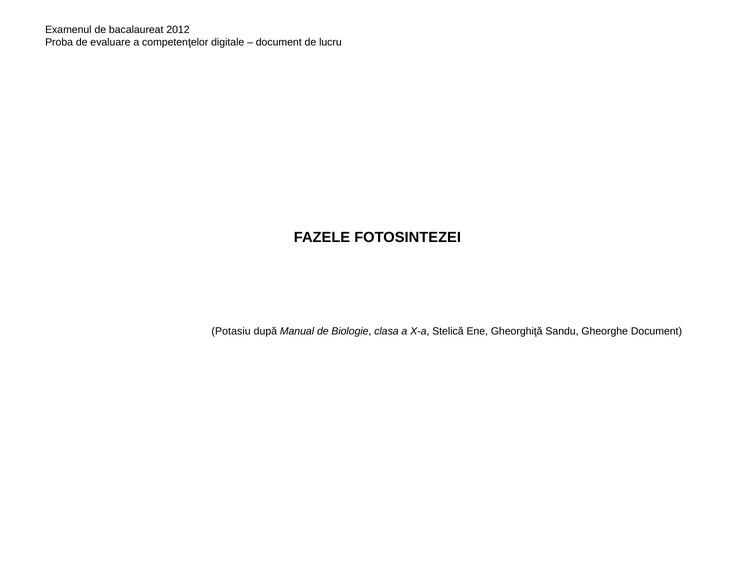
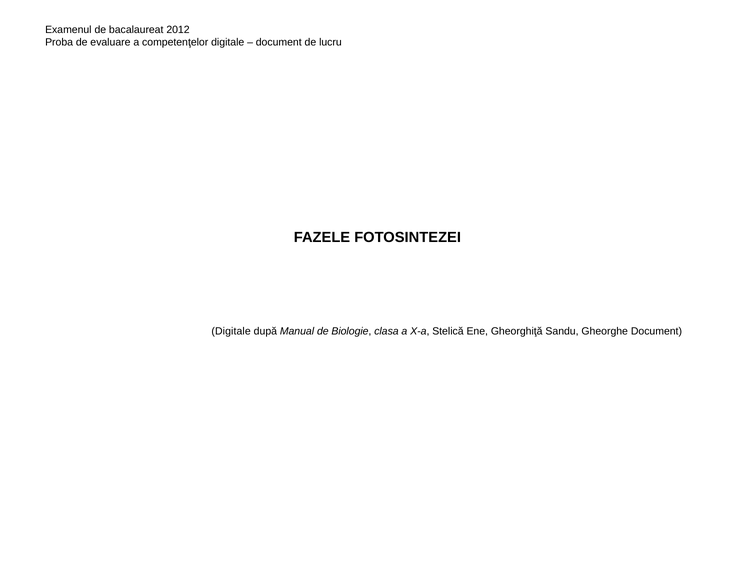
Potasiu: Potasiu -> Digitale (231, 332)
